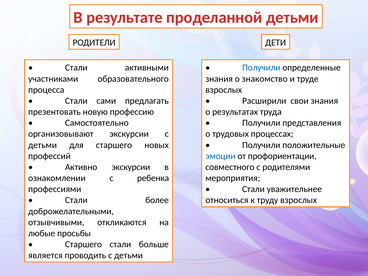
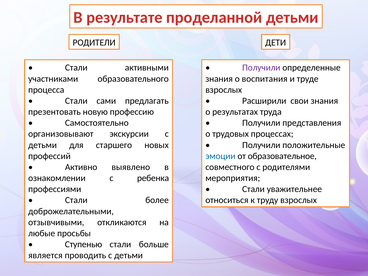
Получили colour: blue -> purple (261, 68)
знакомство: знакомство -> воспитания (265, 79)
профориентации: профориентации -> образовательное (282, 156)
Активно экскурсии: экскурсии -> выявлено (131, 167)
Старшего: Старшего -> Ступенью (84, 244)
